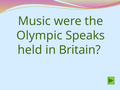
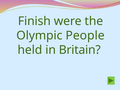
Music: Music -> Finish (34, 21)
Speaks: Speaks -> People (85, 35)
